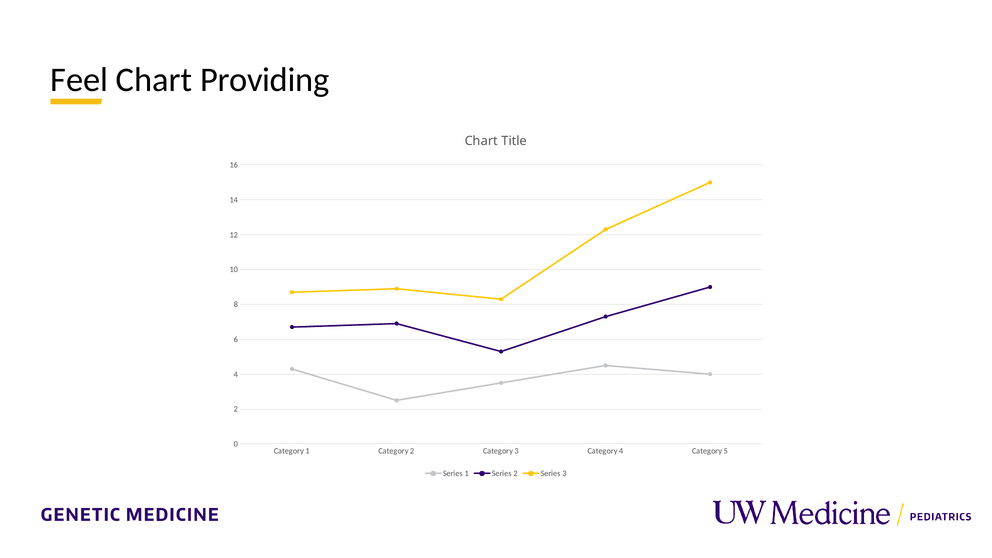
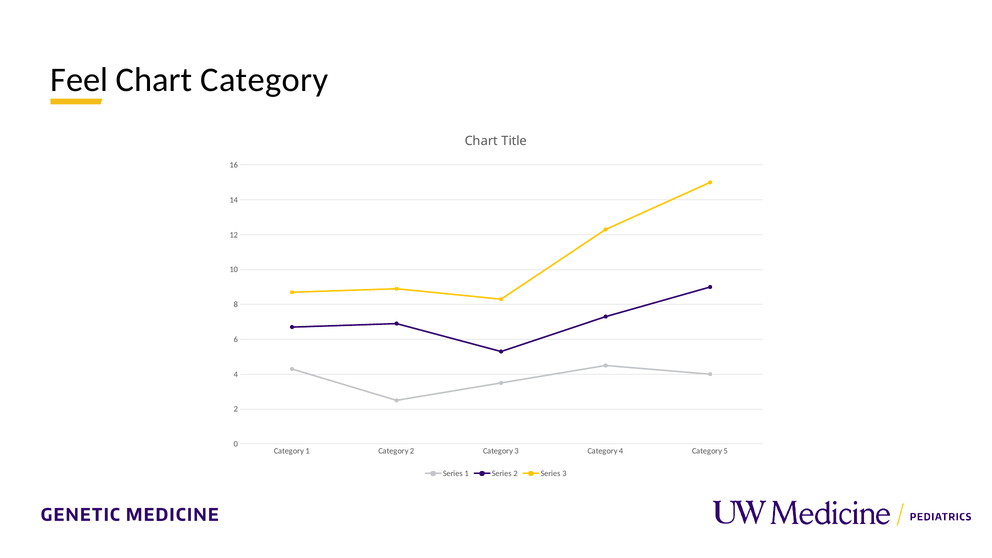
Chart Providing: Providing -> Category (264, 80)
